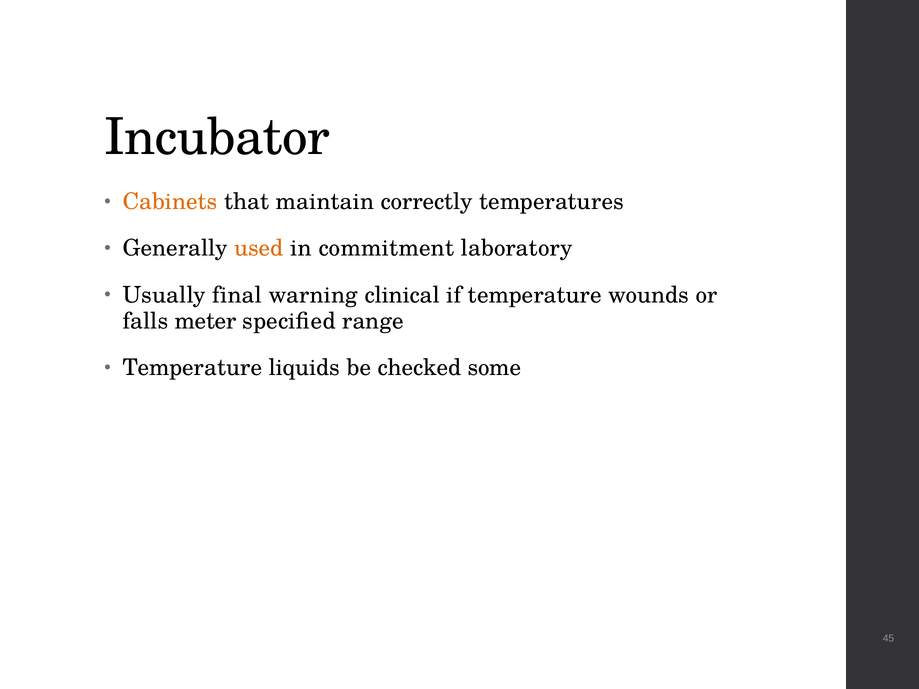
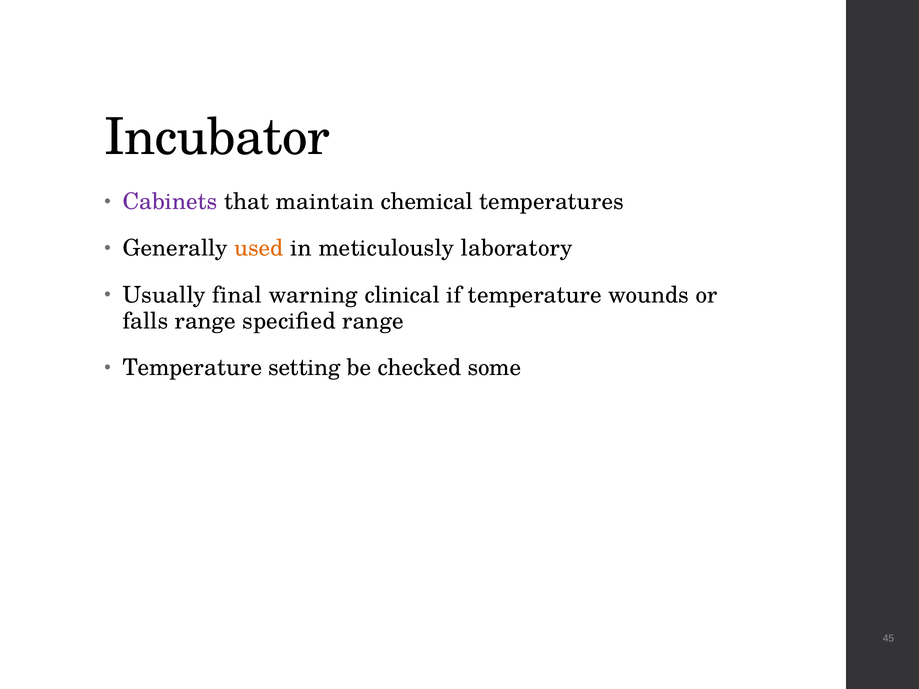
Cabinets colour: orange -> purple (170, 202)
correctly: correctly -> chemical (427, 202)
commitment: commitment -> meticulously (386, 248)
falls meter: meter -> range (205, 321)
liquids: liquids -> setting (304, 368)
